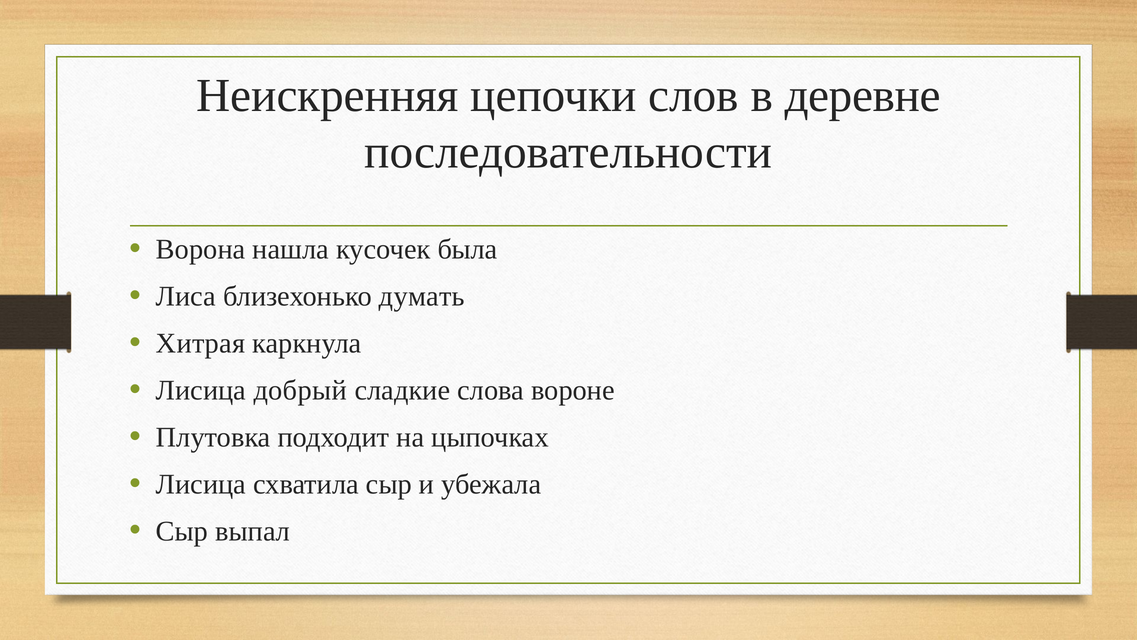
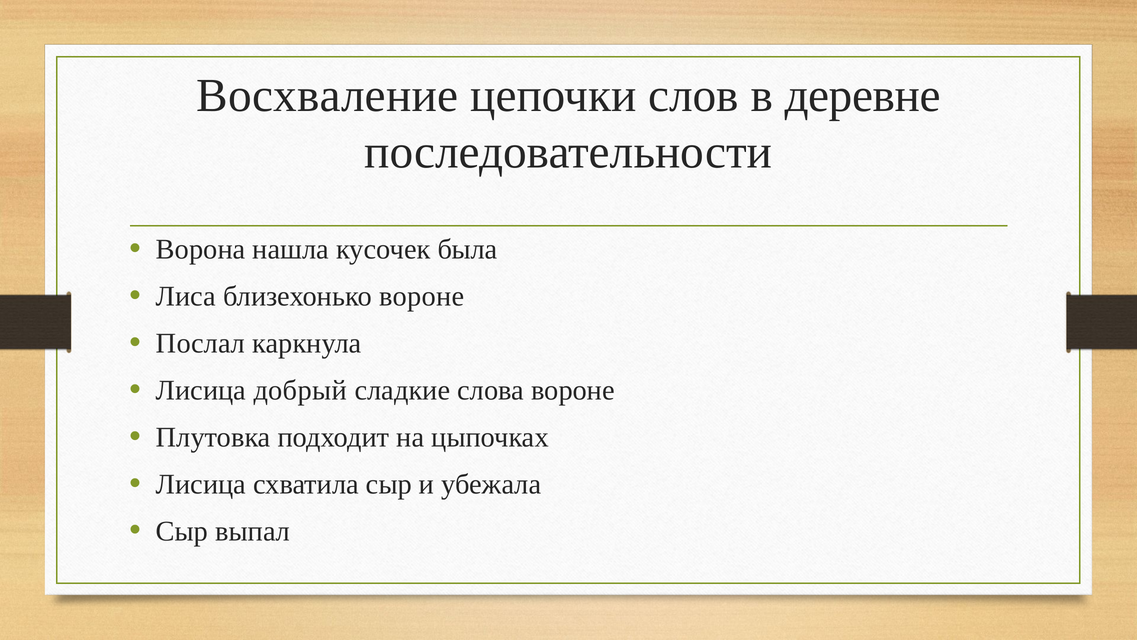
Неискренняя: Неискренняя -> Восхваление (327, 95)
близехонько думать: думать -> вороне (422, 296)
Хитрая: Хитрая -> Послал (201, 343)
